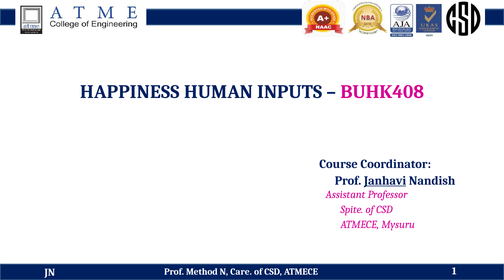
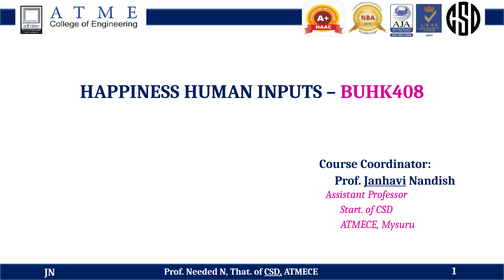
Spite: Spite -> Start (352, 210)
Method: Method -> Needed (202, 272)
Care: Care -> That (241, 272)
CSD underline: none -> present (273, 272)
